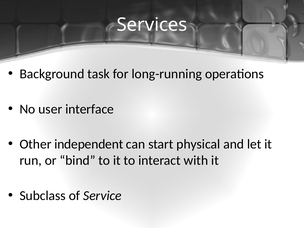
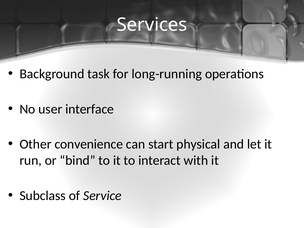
independent: independent -> convenience (89, 144)
